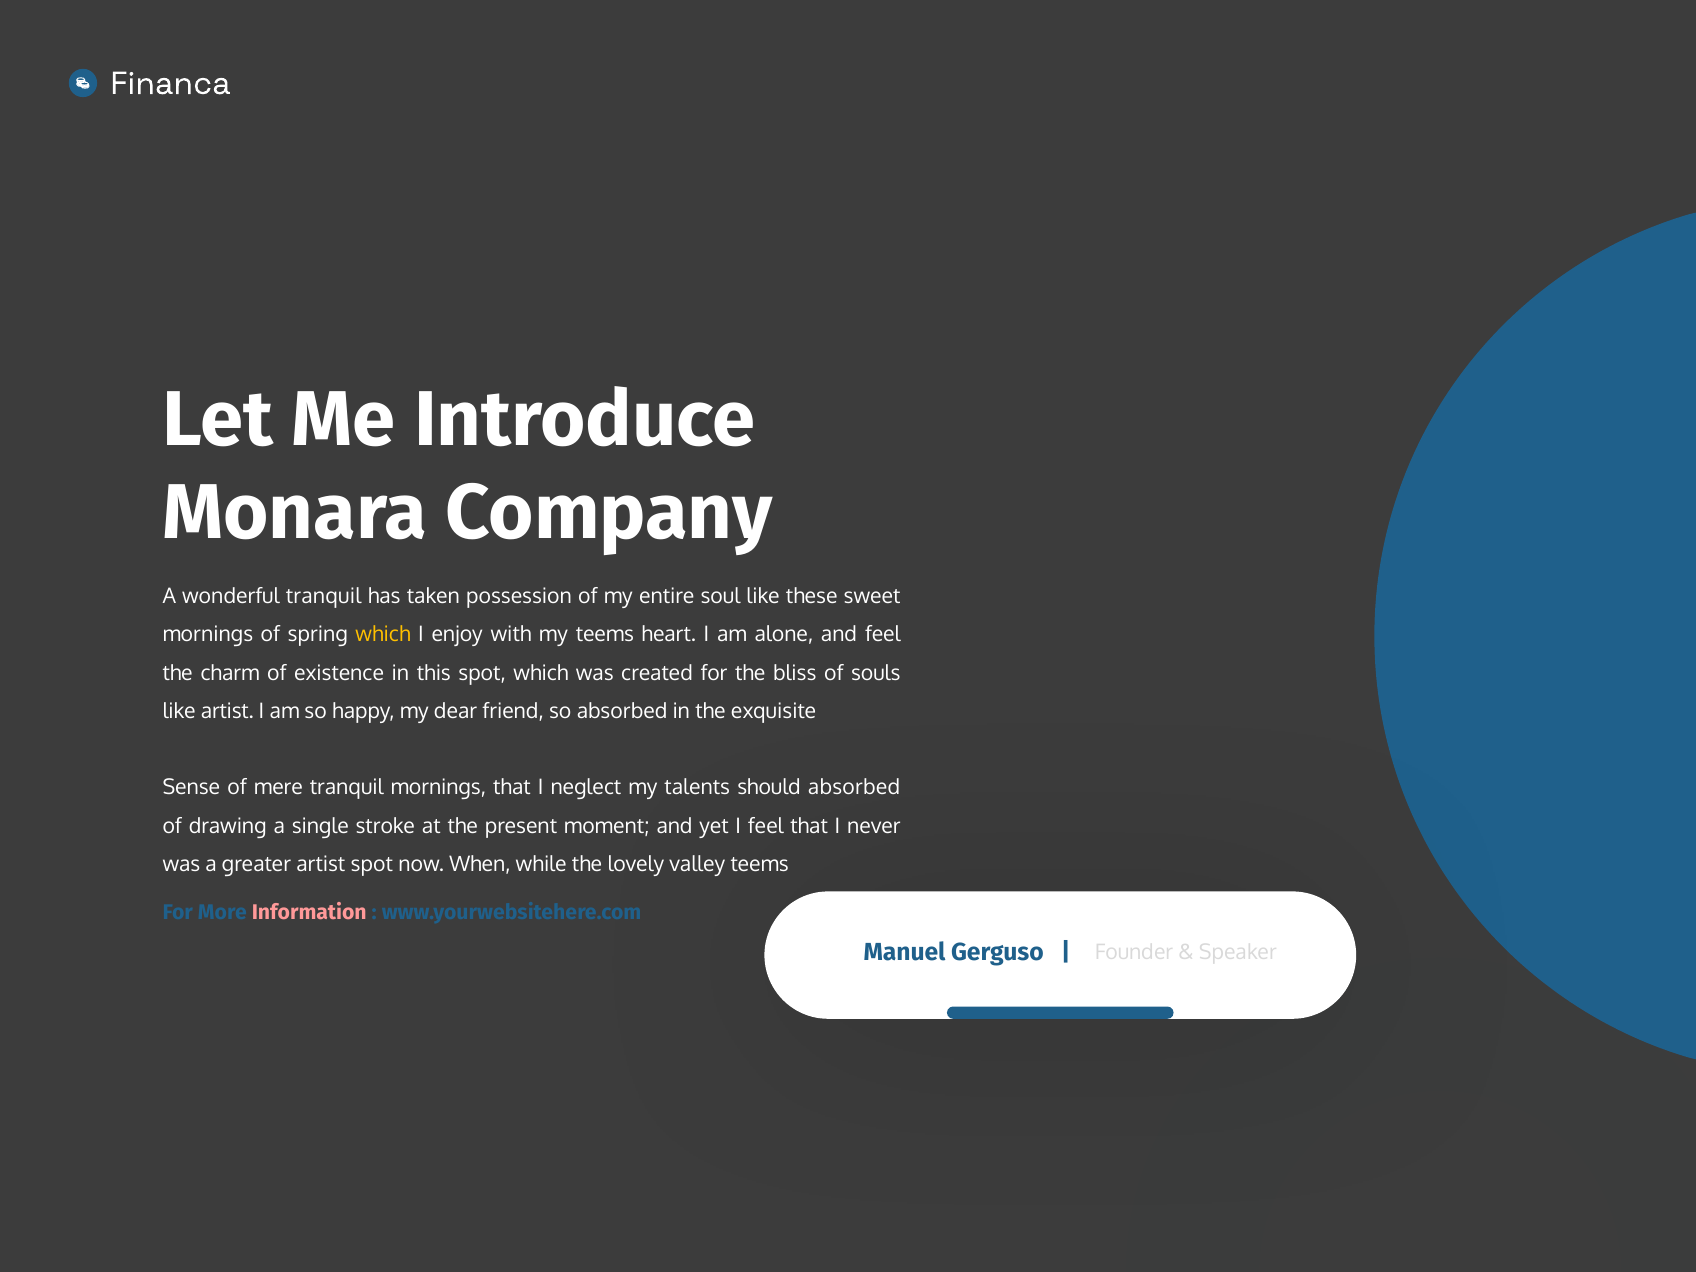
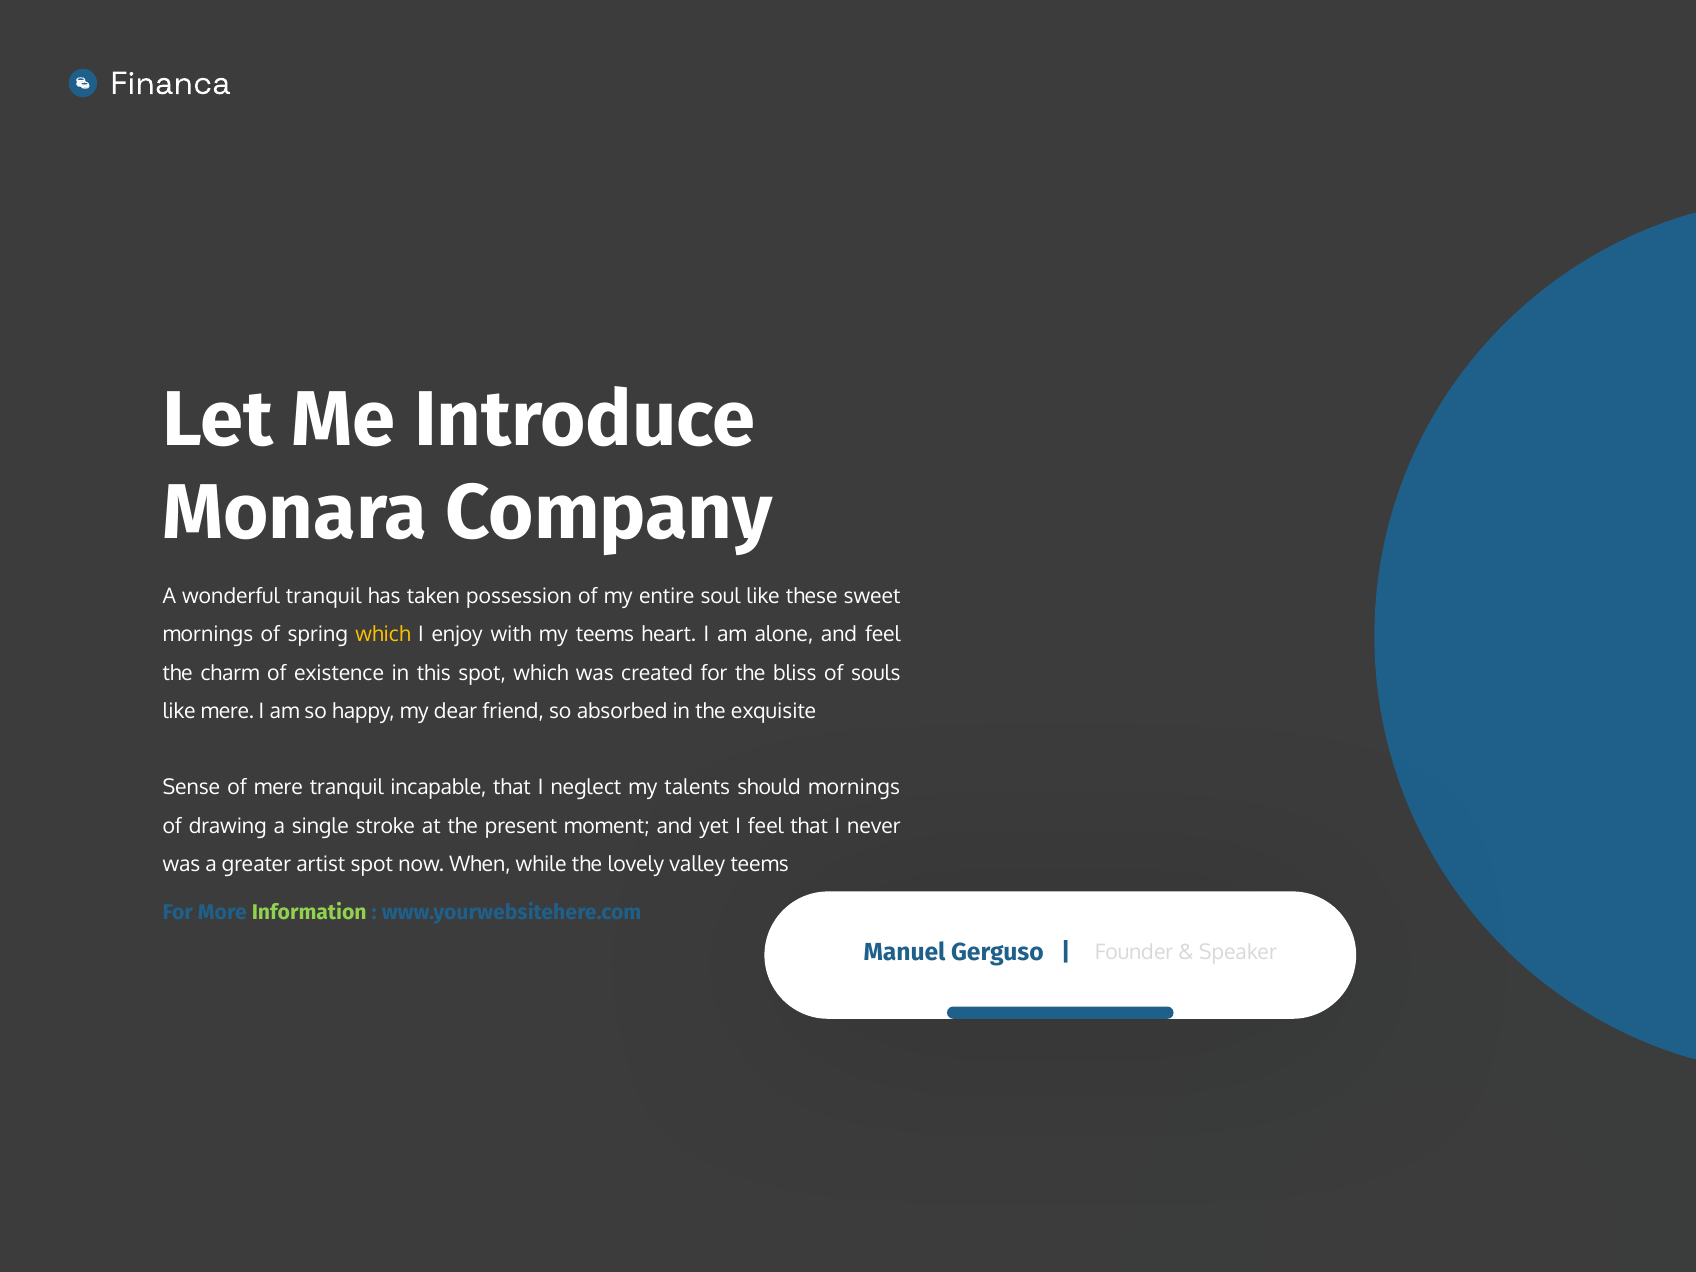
like artist: artist -> mere (227, 711)
tranquil mornings: mornings -> incapable (438, 788)
should absorbed: absorbed -> mornings (854, 788)
Information colour: pink -> light green (309, 913)
